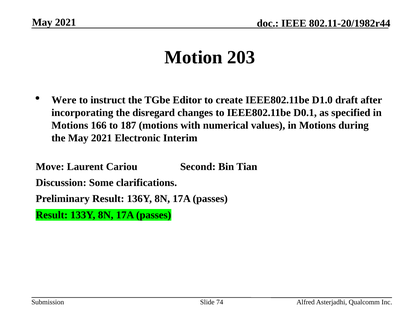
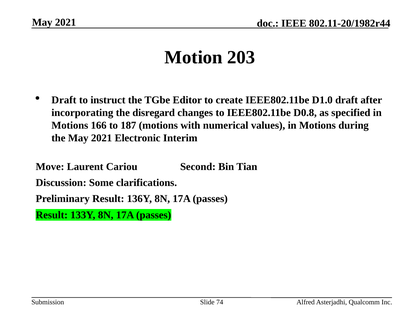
Were: Were -> Draft (64, 100)
D0.1: D0.1 -> D0.8 (305, 113)
